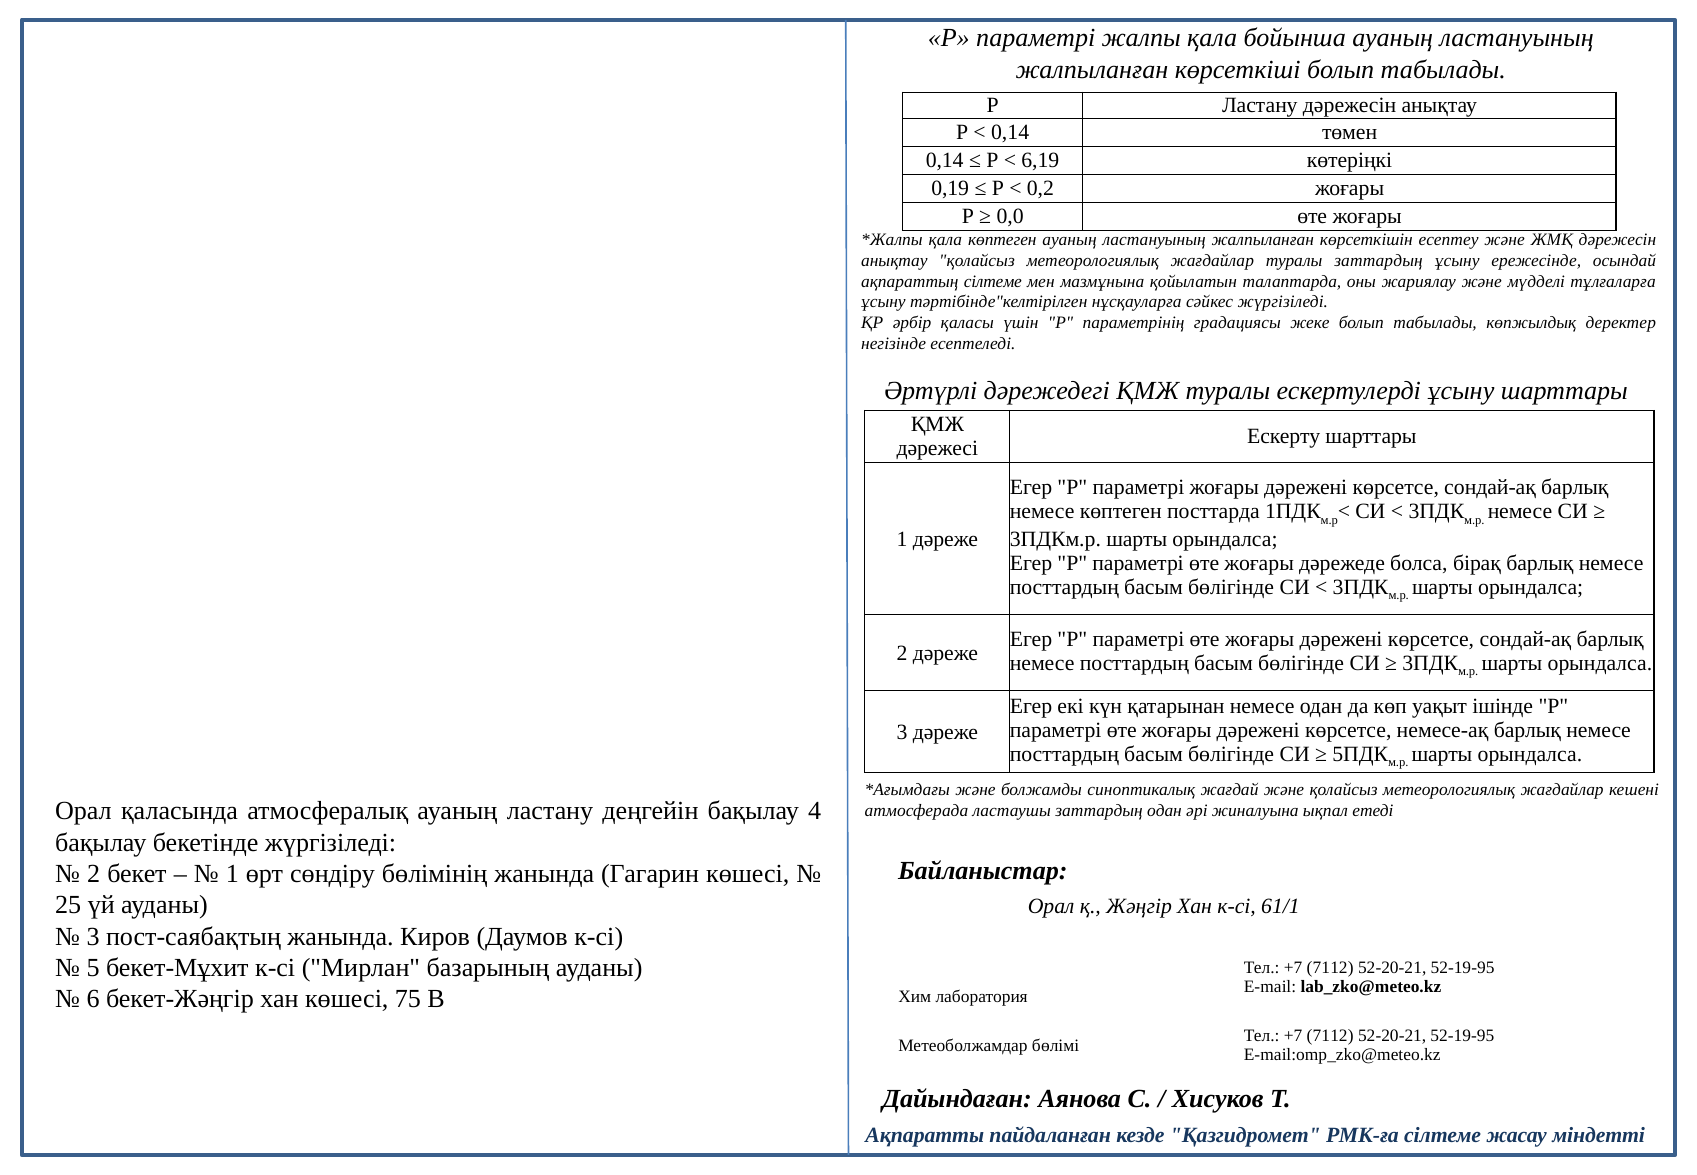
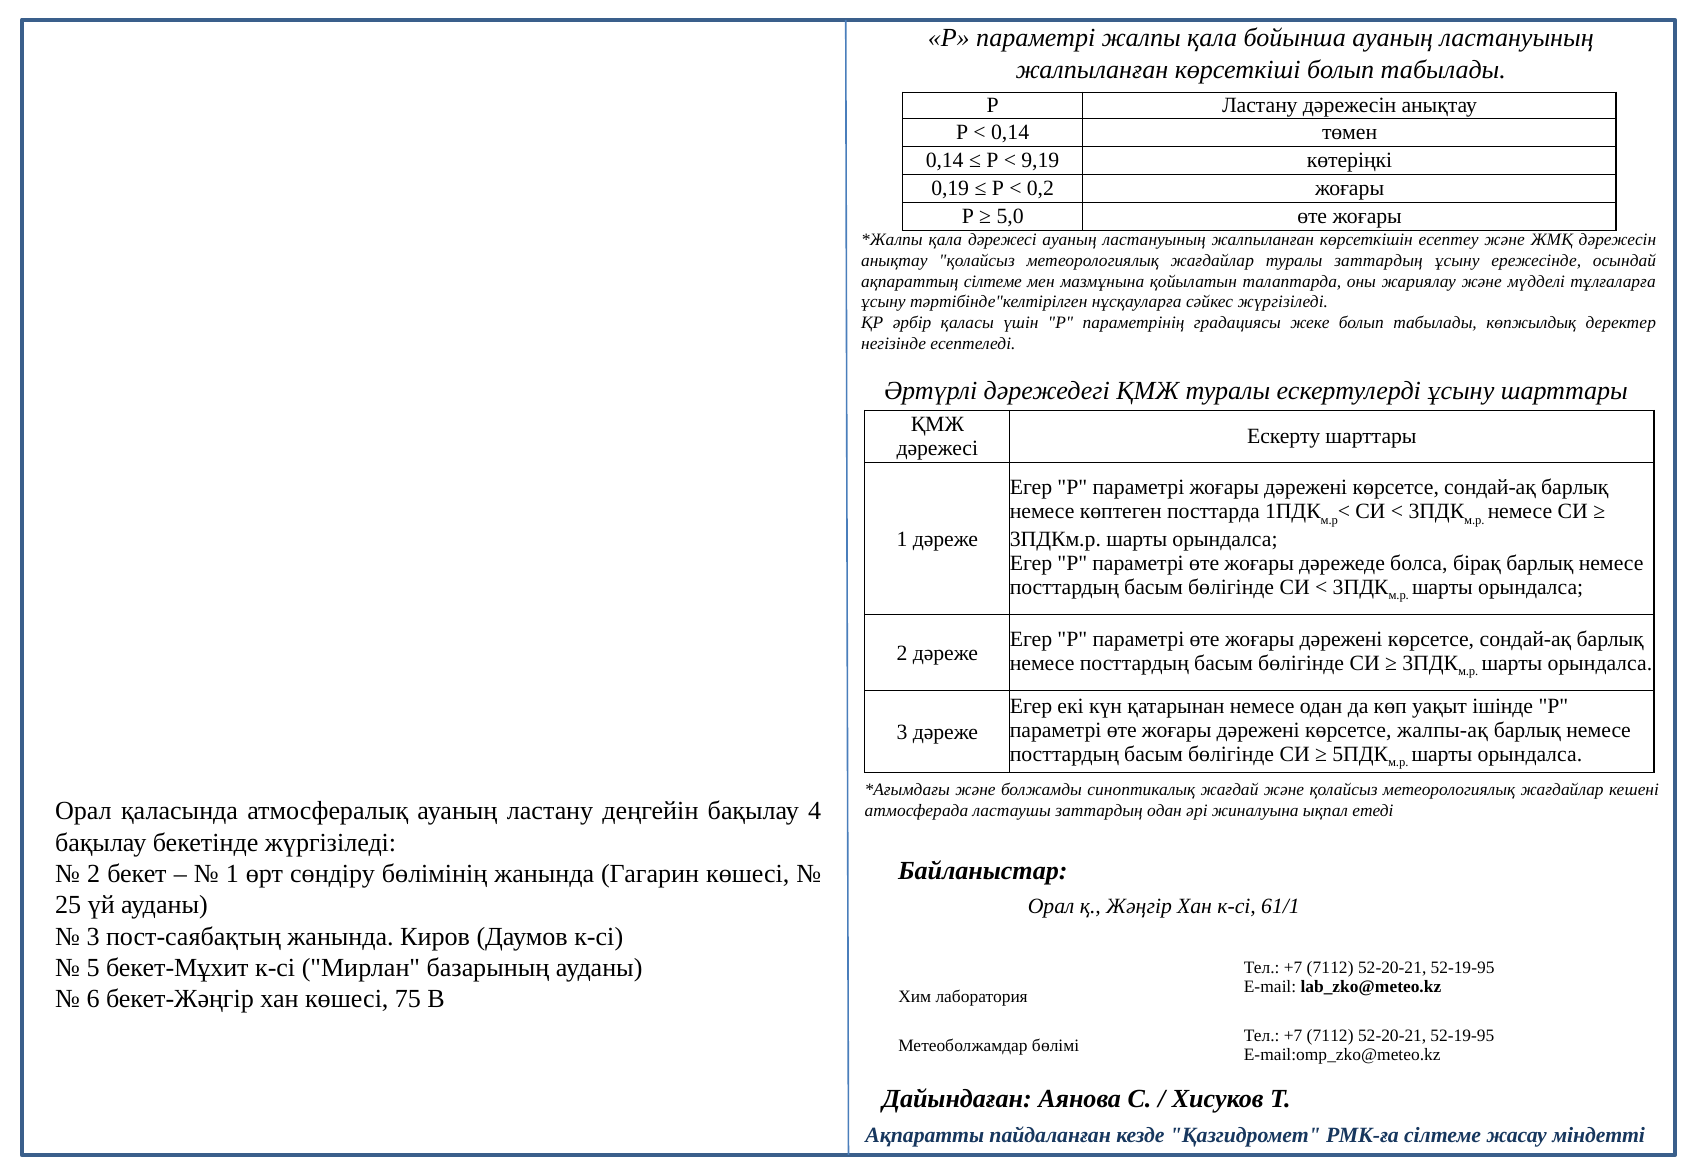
6,19: 6,19 -> 9,19 (1040, 160)
0,0: 0,0 -> 5,0 (1010, 216)
қала көптеген: көптеген -> дәрежесі (1002, 240)
немесе-ақ: немесе-ақ -> жалпы-ақ (1442, 730)
